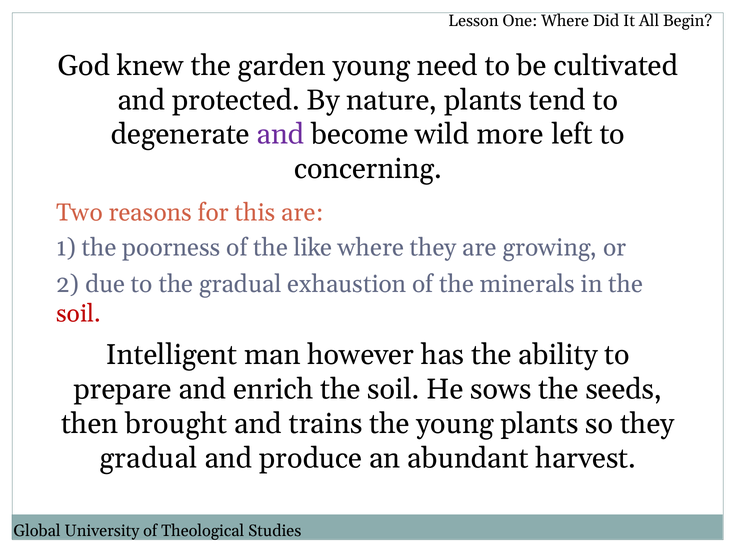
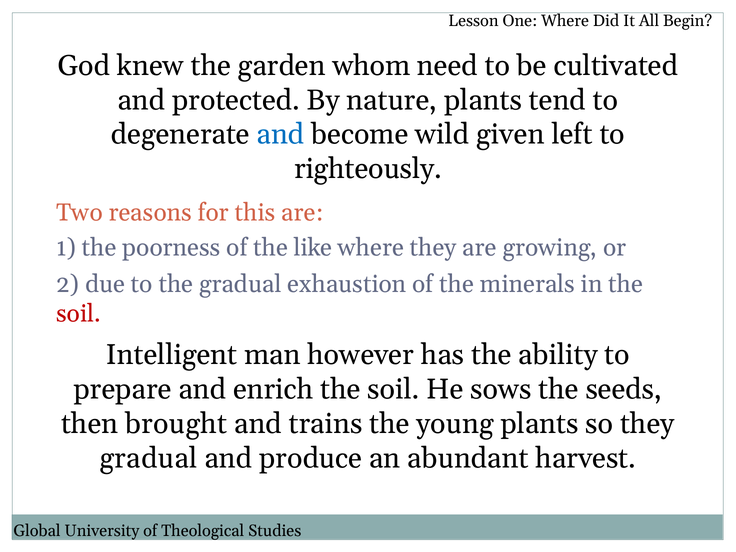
garden young: young -> whom (371, 66)
and colour: purple -> blue (281, 134)
more: more -> given (510, 134)
concerning: concerning -> righteously (368, 169)
